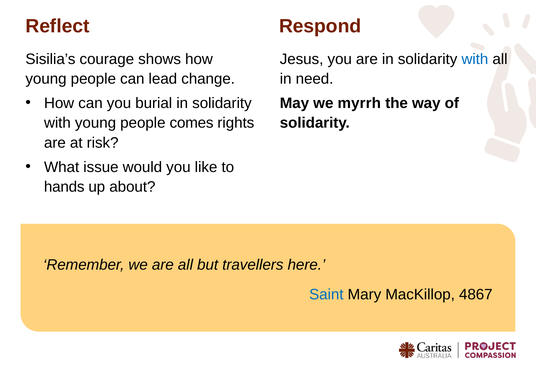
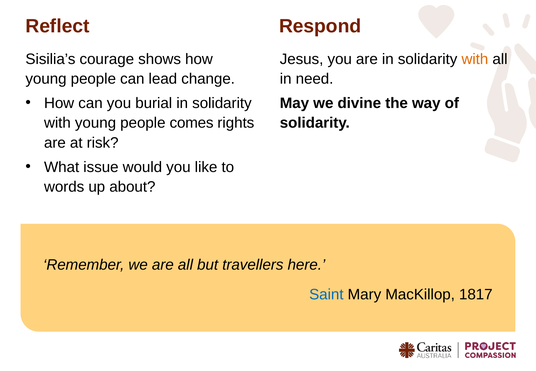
with colour: blue -> orange (475, 59)
myrrh: myrrh -> divine (359, 103)
hands: hands -> words (64, 187)
4867: 4867 -> 1817 (476, 294)
